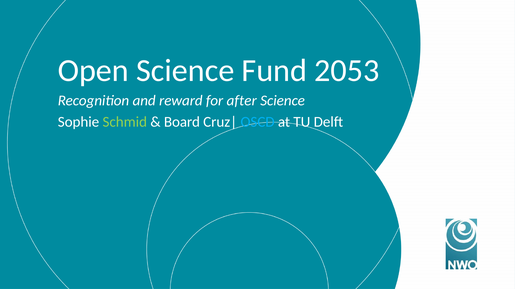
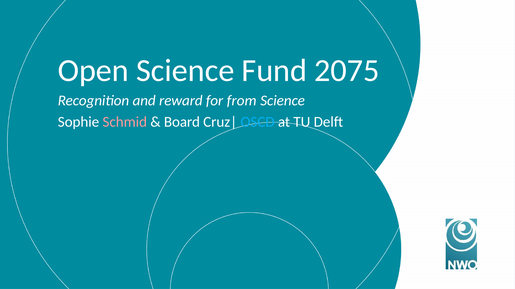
2053: 2053 -> 2075 (347, 71)
after: after -> from (242, 101)
Schmid colour: light green -> pink (125, 122)
